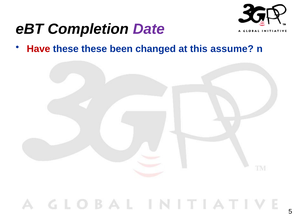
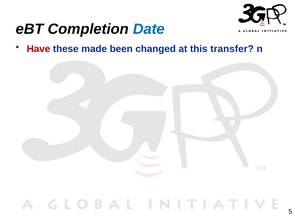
Date colour: purple -> blue (149, 29)
these these: these -> made (94, 49)
assume: assume -> transfer (232, 49)
